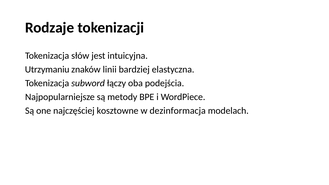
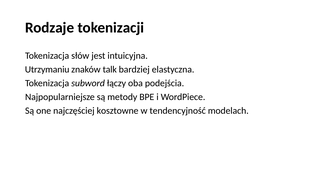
linii: linii -> talk (110, 69)
dezinformacja: dezinformacja -> tendencyjność (178, 111)
